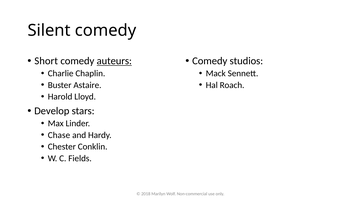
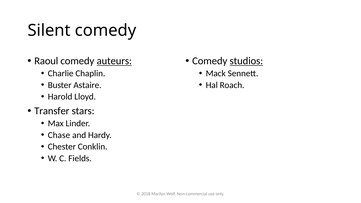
Short: Short -> Raoul (46, 61)
studios underline: none -> present (246, 61)
Develop: Develop -> Transfer (52, 111)
